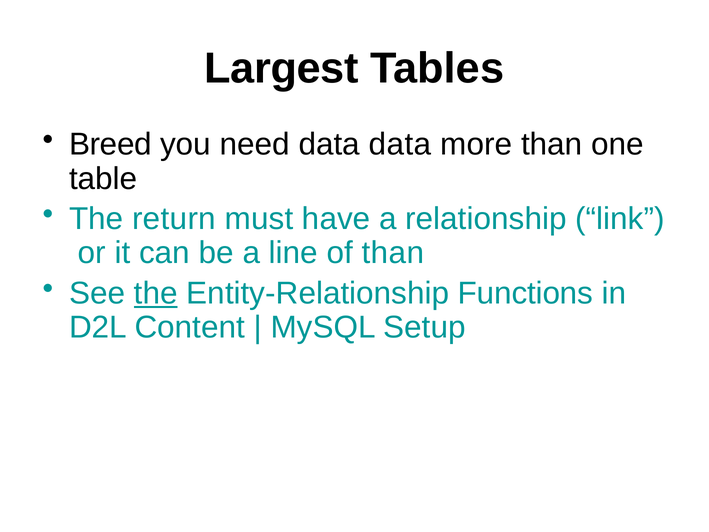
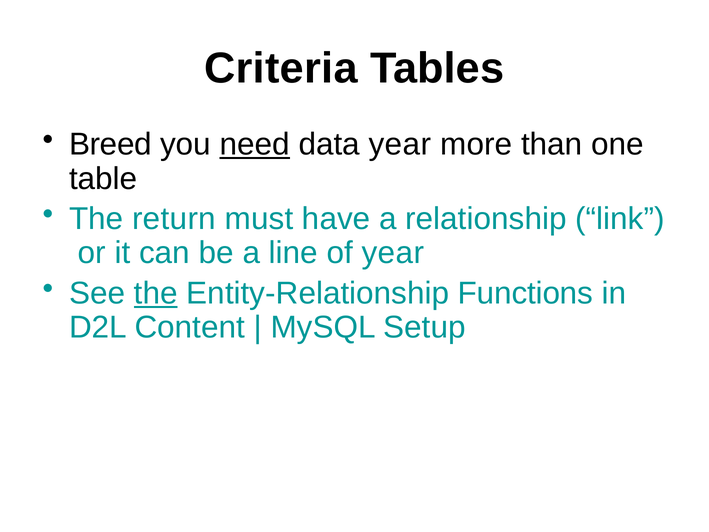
Largest: Largest -> Criteria (281, 69)
need underline: none -> present (255, 144)
data data: data -> year (400, 144)
of than: than -> year (393, 253)
